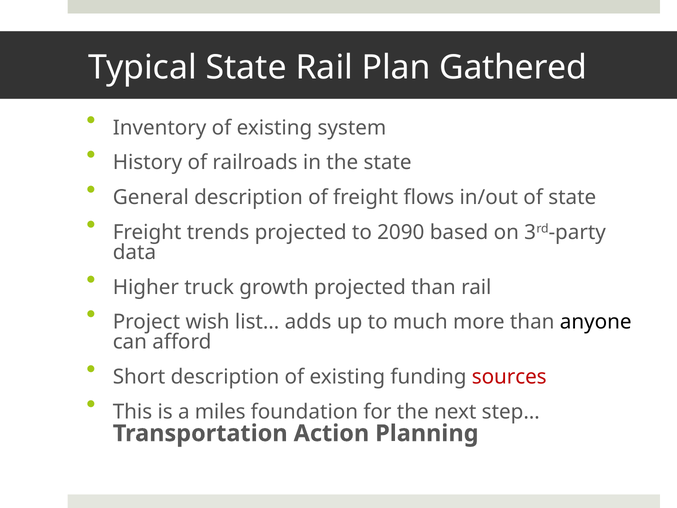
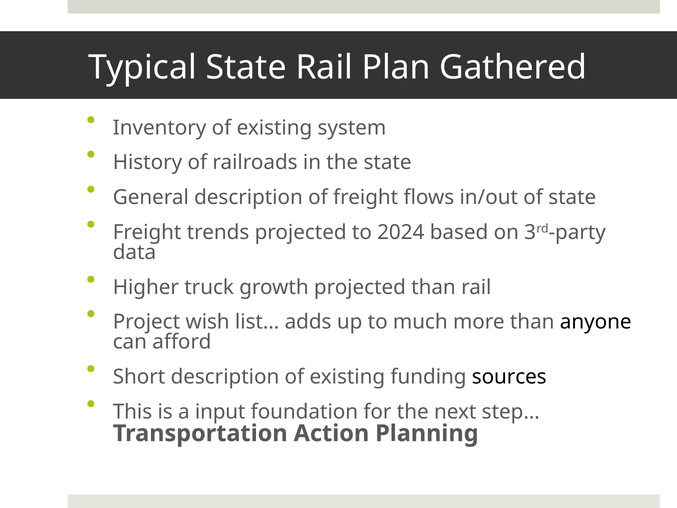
2090: 2090 -> 2024 (401, 232)
sources colour: red -> black (509, 377)
miles: miles -> input (220, 412)
